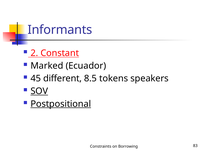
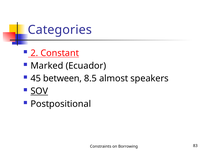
Informants: Informants -> Categories (60, 30)
different: different -> between (63, 78)
tokens: tokens -> almost (114, 78)
Postpositional underline: present -> none (61, 104)
